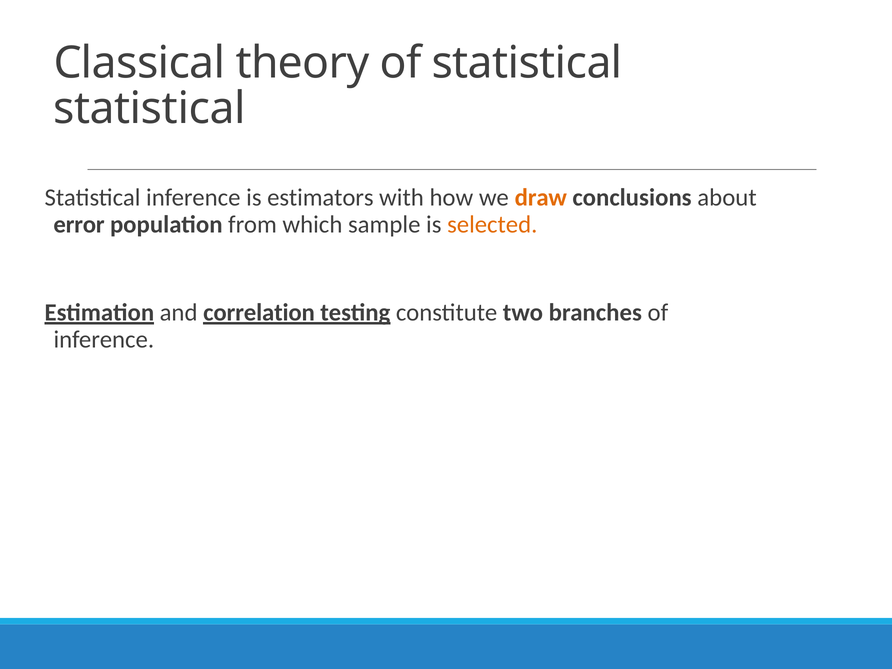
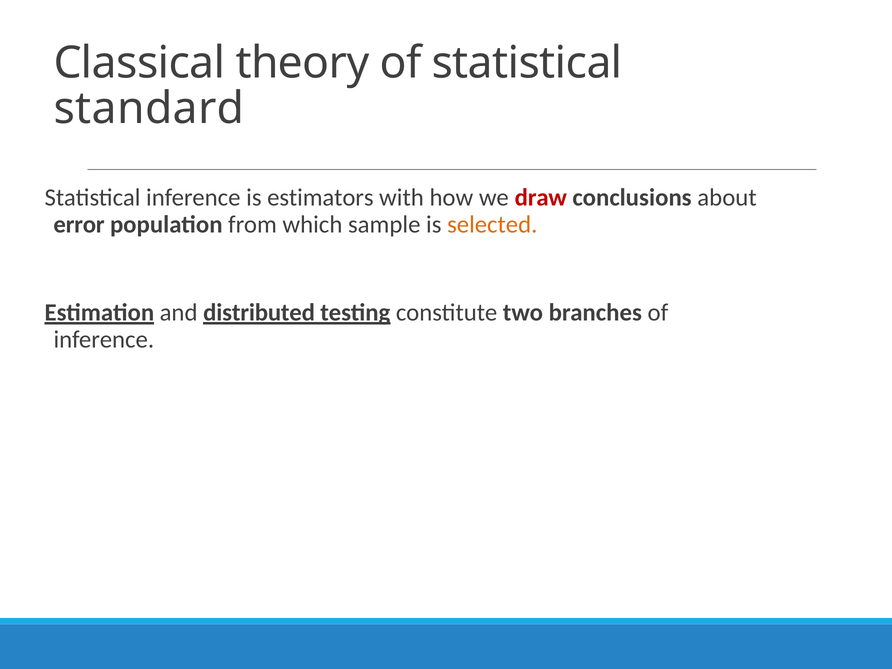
statistical: statistical -> standard (149, 108)
draw colour: orange -> red (541, 198)
correlation: correlation -> distributed (259, 313)
